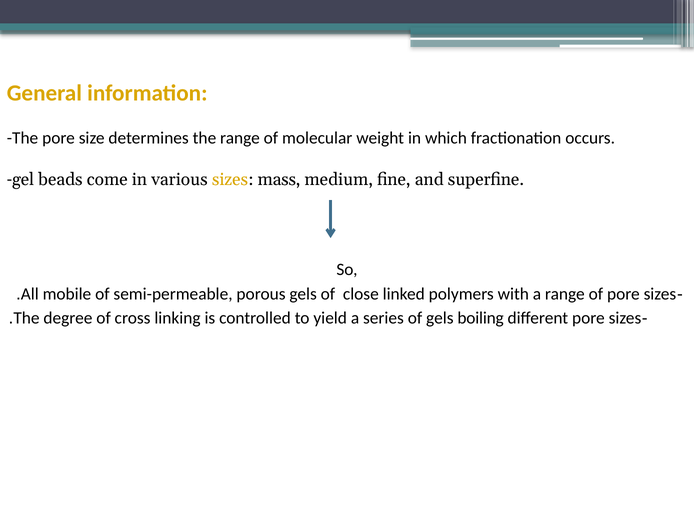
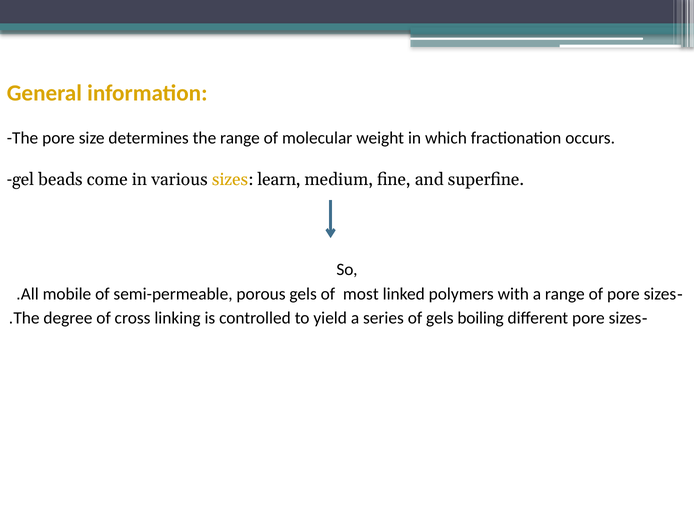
mass: mass -> learn (279, 180)
close: close -> most (361, 294)
